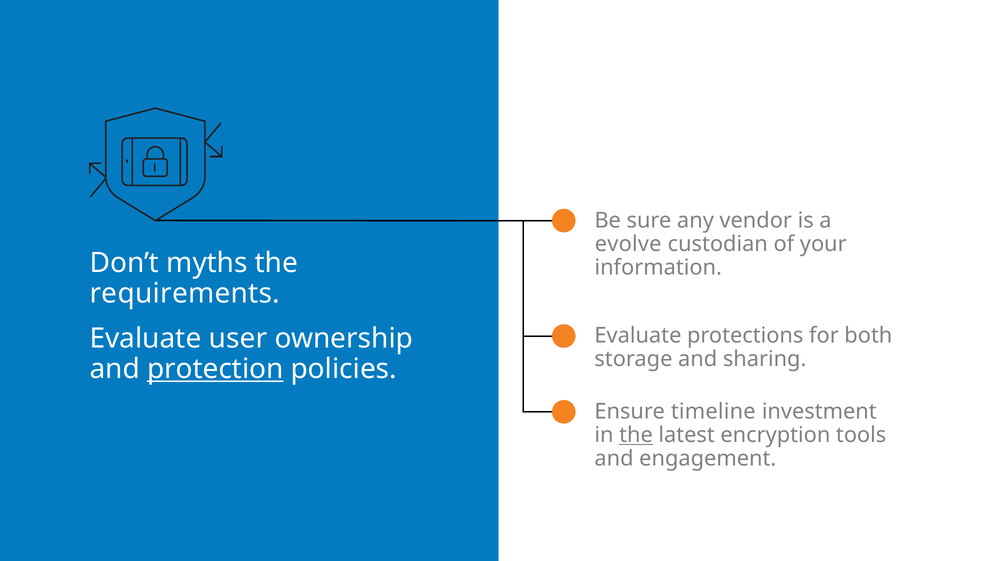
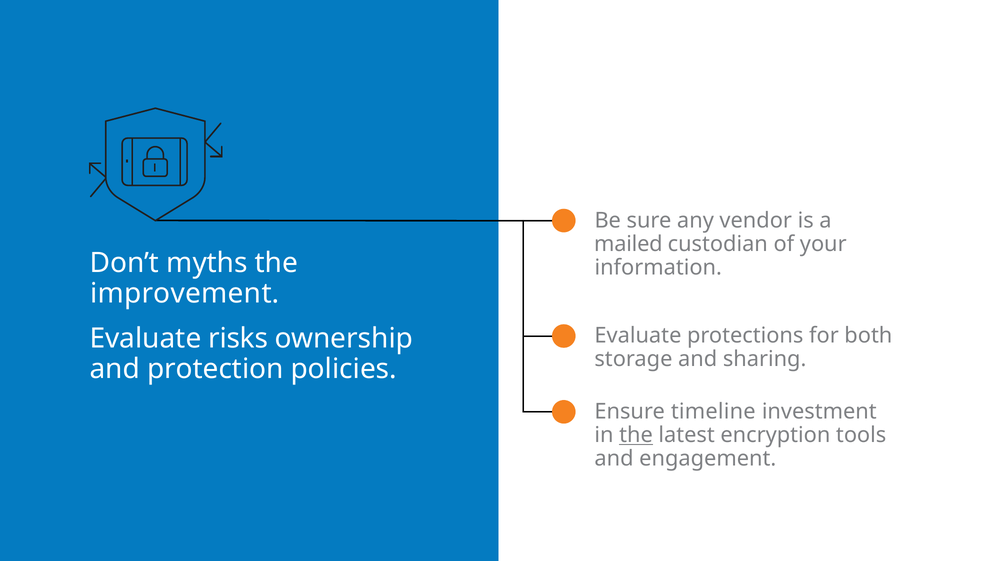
evolve: evolve -> mailed (628, 244)
requirements: requirements -> improvement (185, 293)
user: user -> risks (238, 339)
protection underline: present -> none (215, 369)
